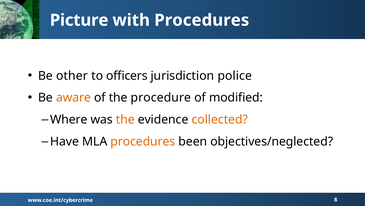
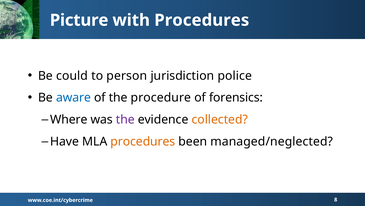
other: other -> could (72, 75)
officers: officers -> person (127, 75)
aware colour: orange -> blue (73, 97)
modified: modified -> forensics (236, 97)
the colour: orange -> purple (125, 119)
objectives/neglected: objectives/neglected -> managed/neglected (272, 141)
